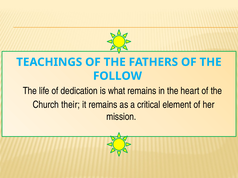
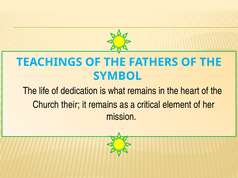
FOLLOW: FOLLOW -> SYMBOL (117, 76)
